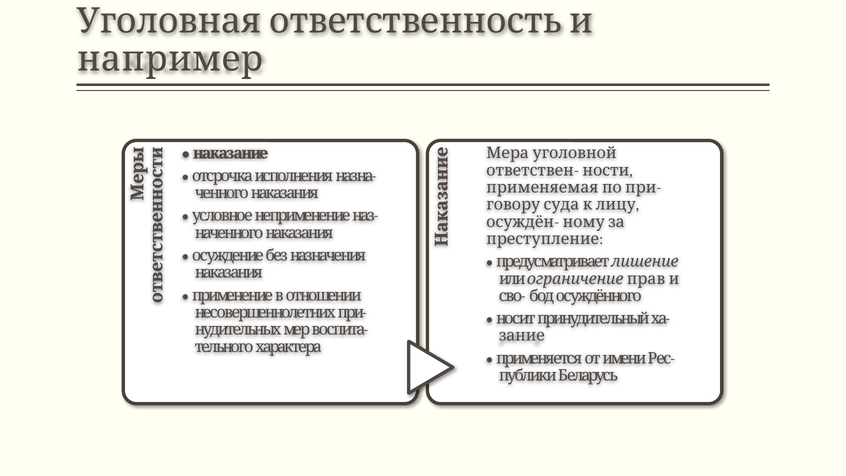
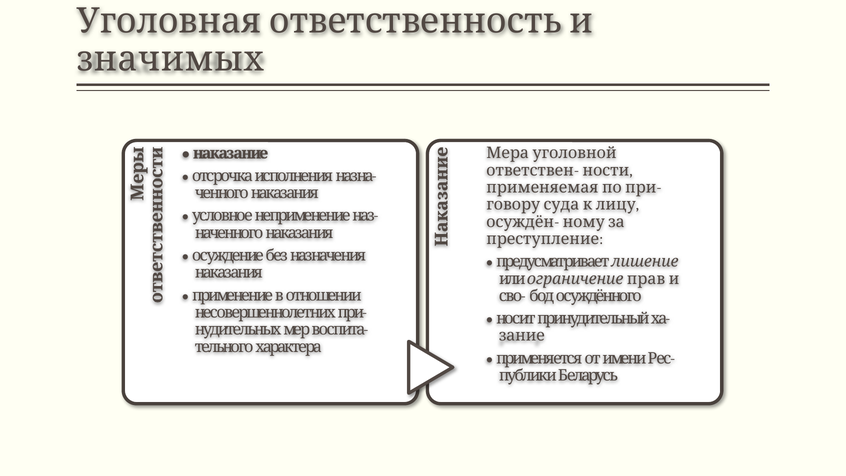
например: например -> значимых (170, 59)
